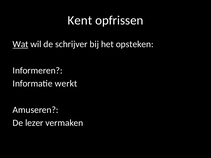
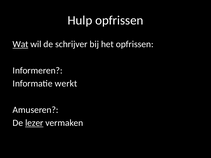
Kent: Kent -> Hulp (80, 20)
het opsteken: opsteken -> opfrissen (135, 44)
lezer underline: none -> present (34, 123)
